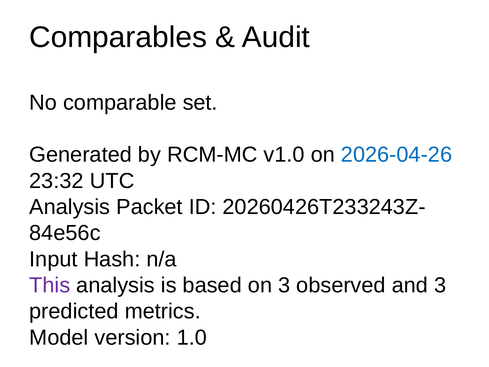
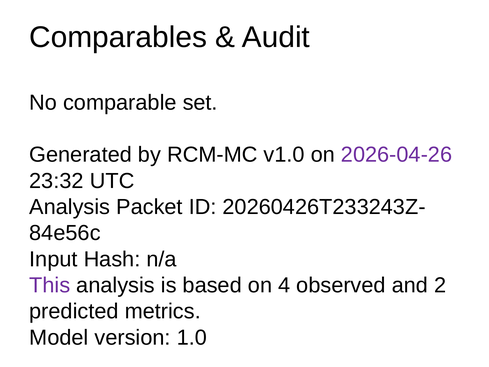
2026-04-26 colour: blue -> purple (397, 155)
on 3: 3 -> 4 (284, 285)
and 3: 3 -> 2 (440, 285)
